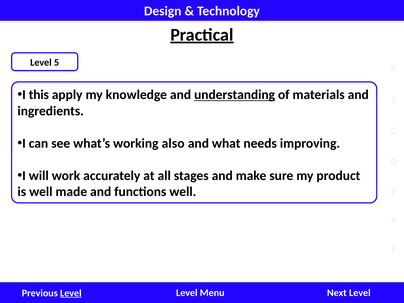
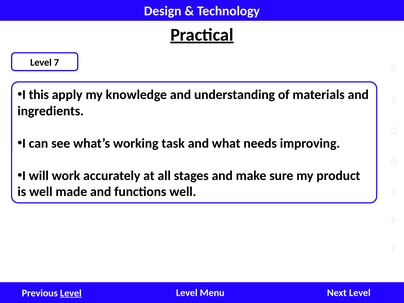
5: 5 -> 7 (57, 62)
understanding underline: present -> none (235, 95)
also: also -> task (173, 143)
